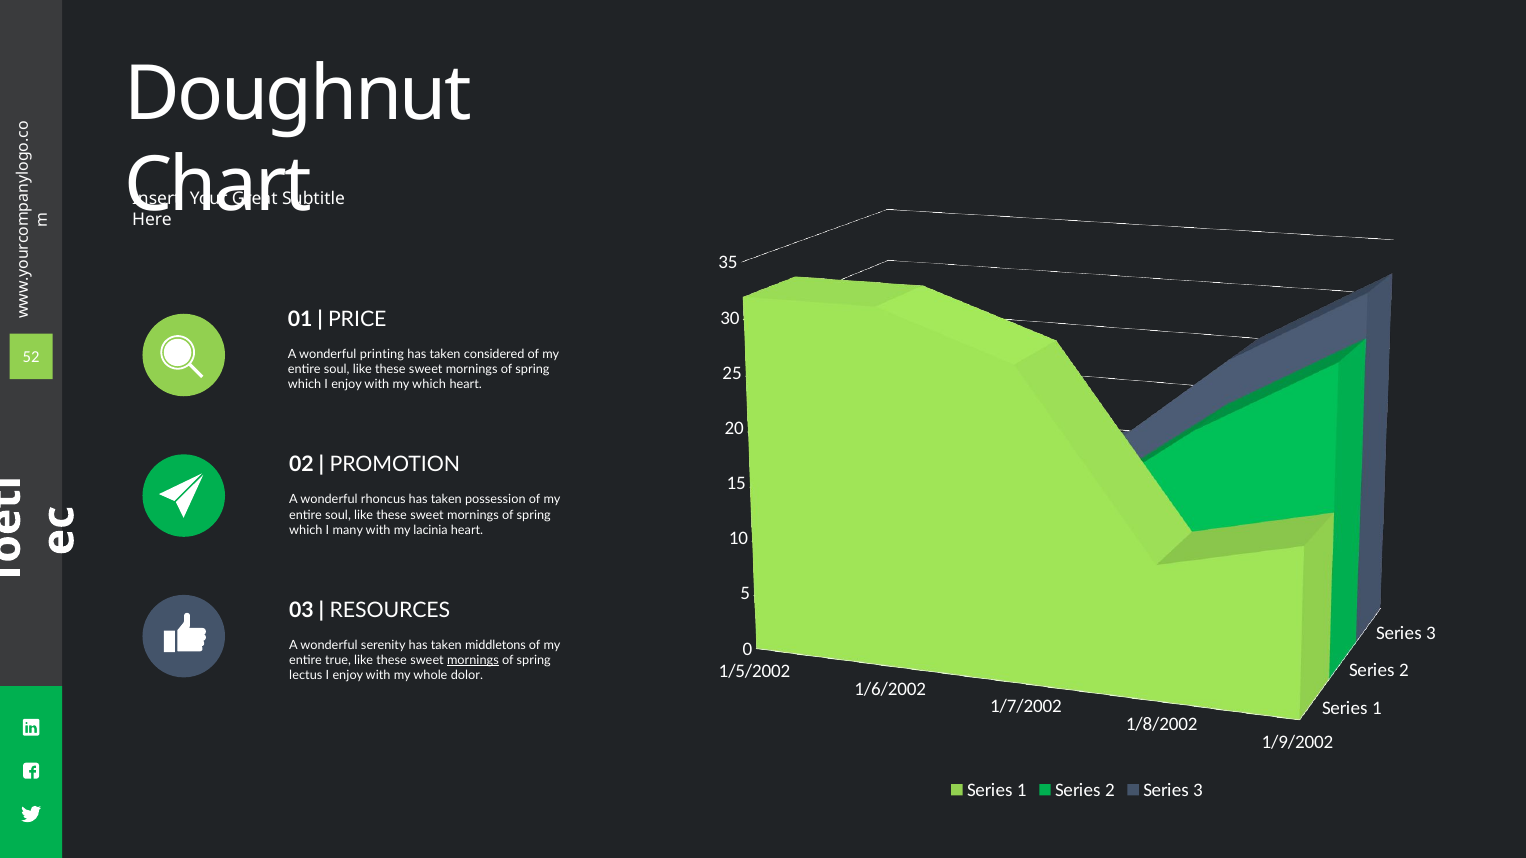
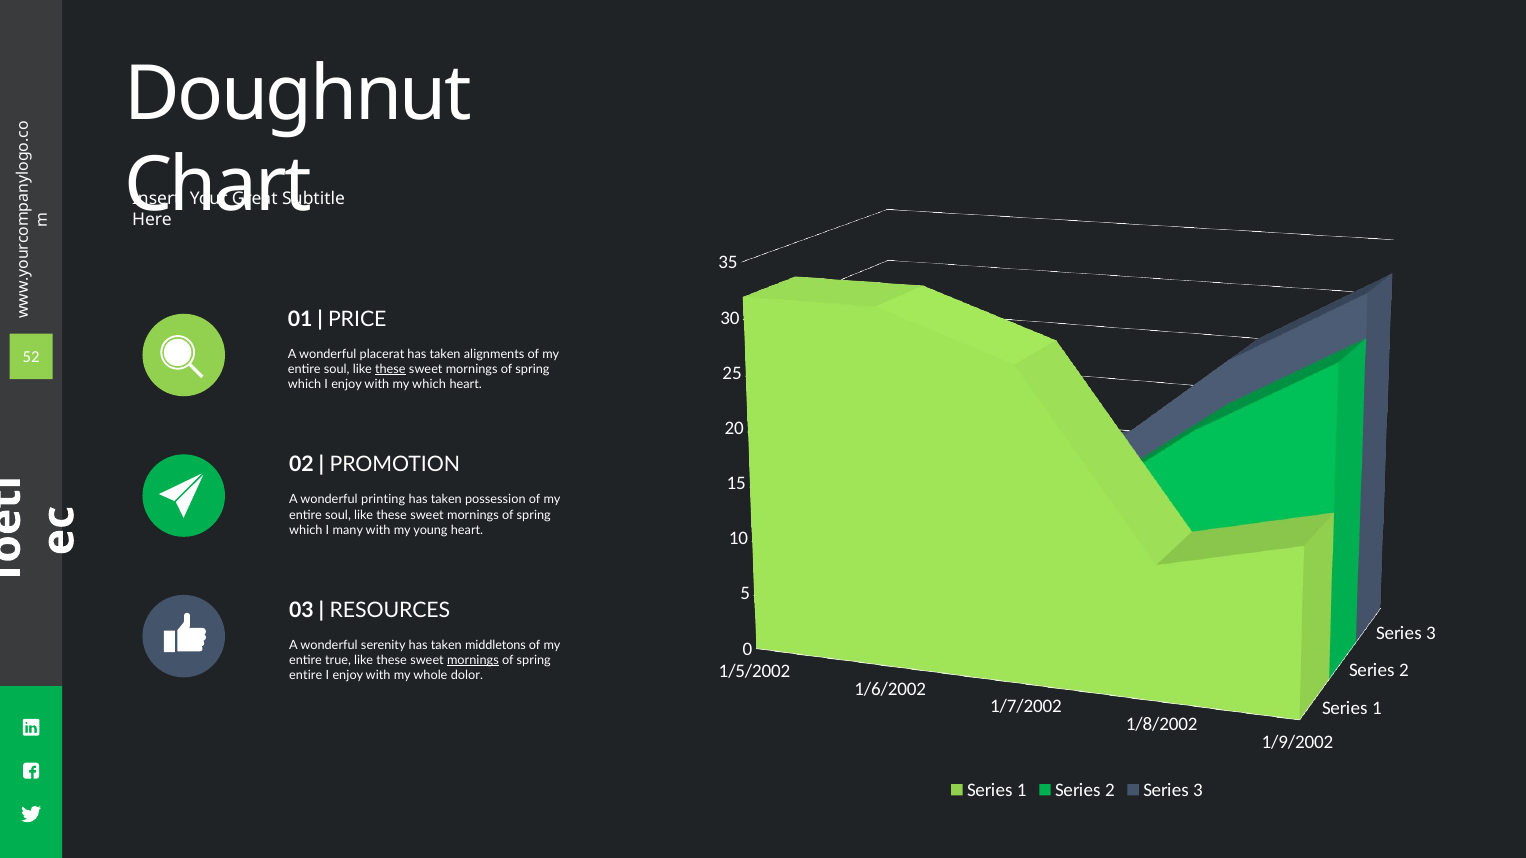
printing: printing -> placerat (382, 354)
considered: considered -> alignments (494, 354)
these underline: none -> present (390, 369)
rhoncus: rhoncus -> printing (383, 500)
lacinia: lacinia -> young (431, 530)
lectus: lectus -> entire (306, 676)
